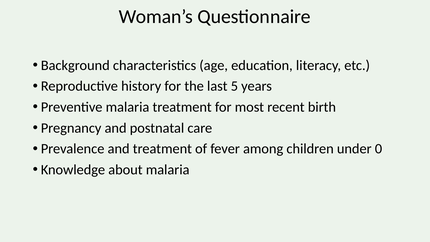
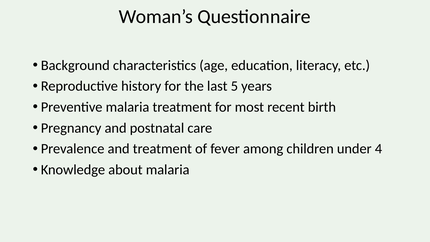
0: 0 -> 4 (379, 149)
